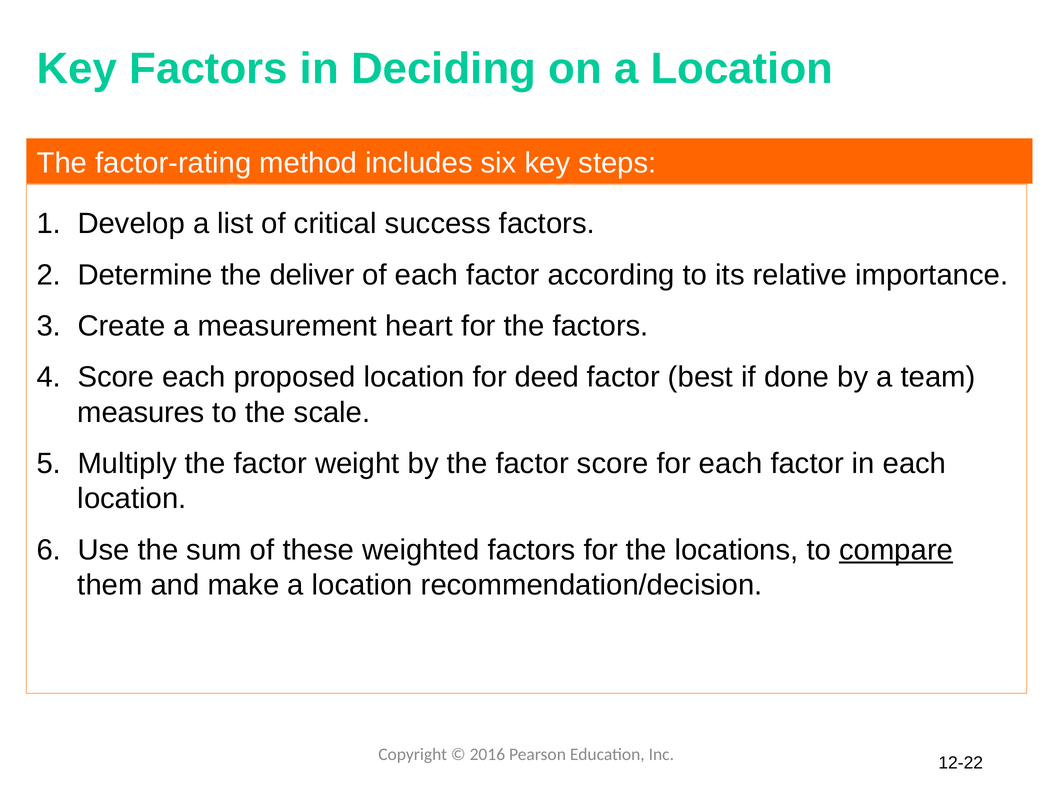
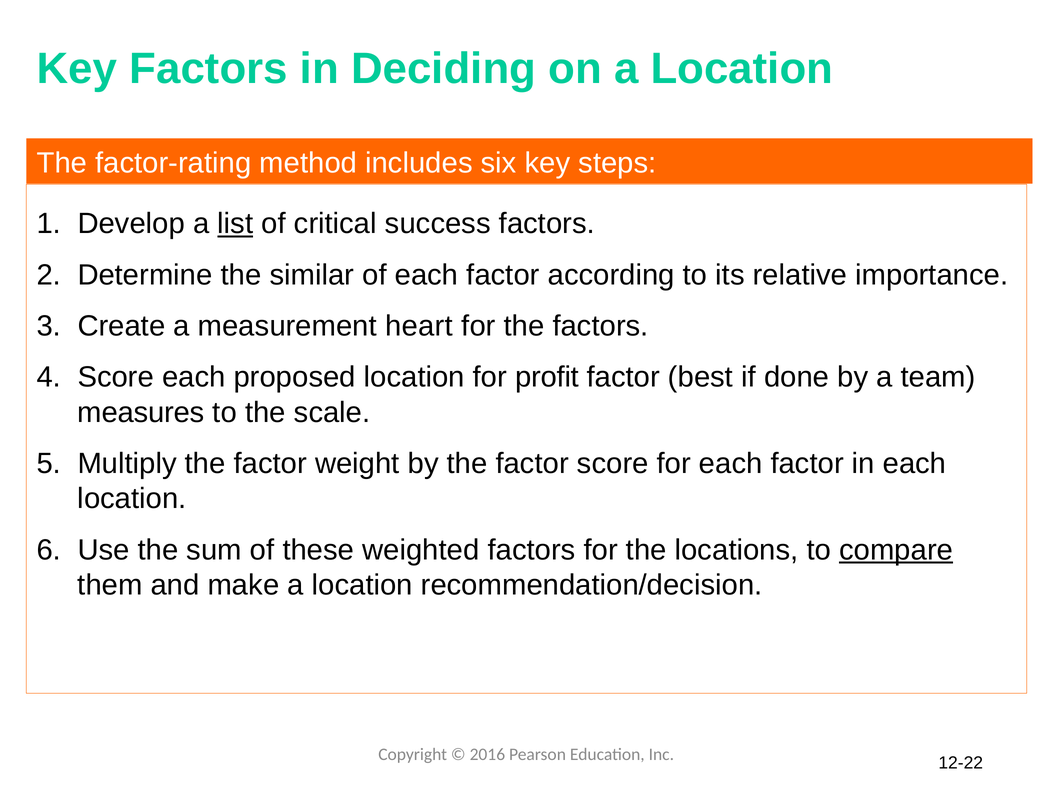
list underline: none -> present (235, 224)
deliver: deliver -> similar (312, 275)
deed: deed -> profit (547, 377)
